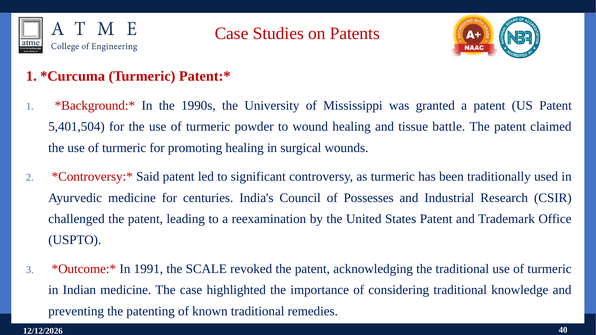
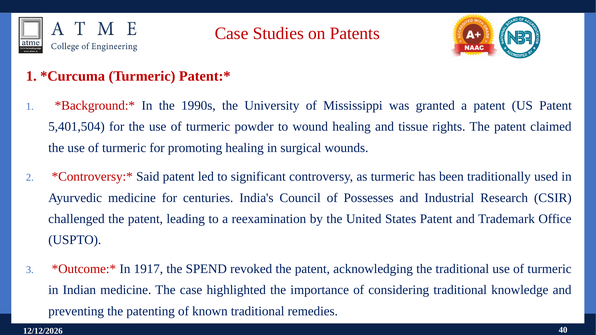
battle: battle -> rights (449, 127)
1991: 1991 -> 1917 (148, 269)
SCALE: SCALE -> SPEND (206, 269)
